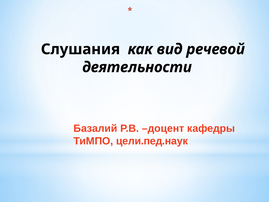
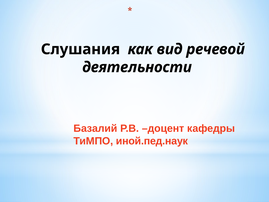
цели.пед.наук: цели.пед.наук -> иной.пед.наук (152, 141)
